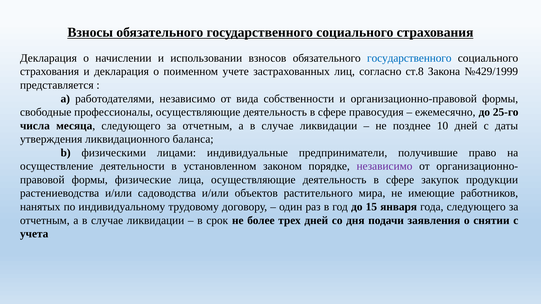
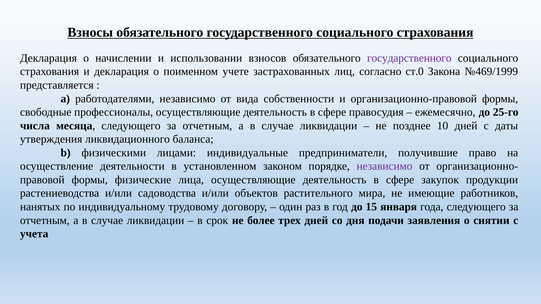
государственного colour: blue -> purple (409, 58)
ст.8: ст.8 -> ст.0 (415, 72)
№429/1999: №429/1999 -> №469/1999 (491, 72)
